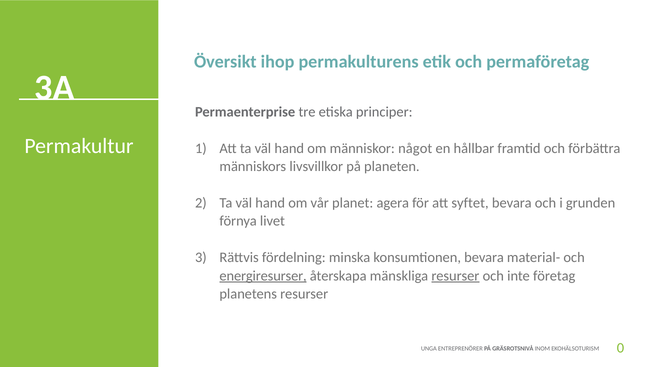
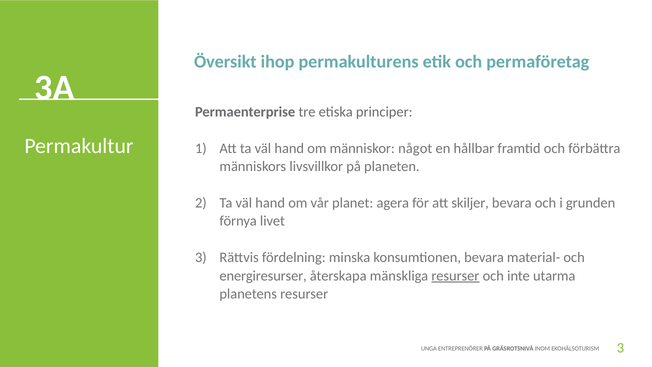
syftet: syftet -> skiljer (470, 203)
energiresurser underline: present -> none (263, 276)
företag: företag -> utarma (554, 276)
0: 0 -> 3 (620, 348)
